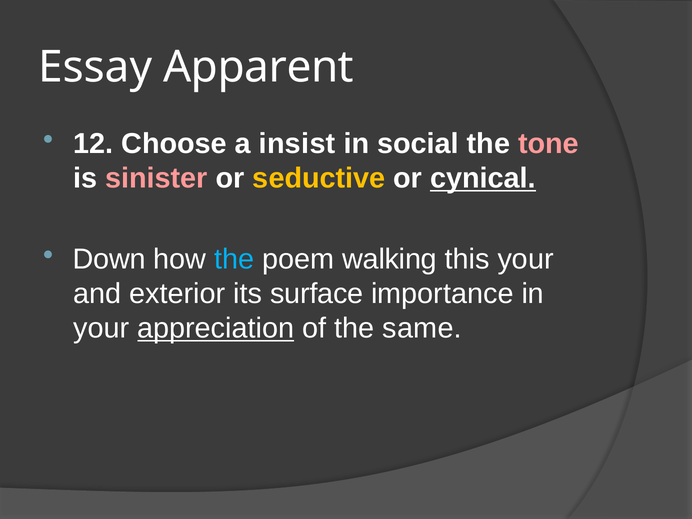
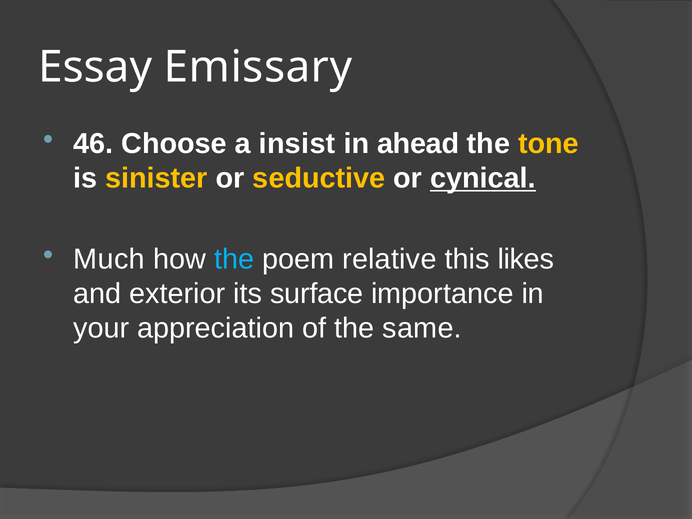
Apparent: Apparent -> Emissary (258, 67)
12: 12 -> 46 (93, 144)
social: social -> ahead (418, 144)
tone colour: pink -> yellow (548, 144)
sinister colour: pink -> yellow (156, 178)
Down: Down -> Much (109, 259)
walking: walking -> relative (389, 259)
this your: your -> likes (526, 259)
appreciation underline: present -> none (216, 328)
